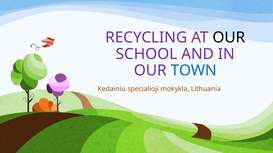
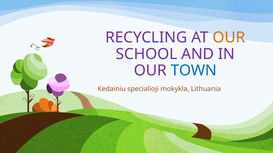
OUR colour: black -> orange (229, 38)
